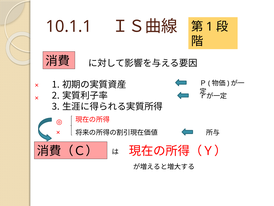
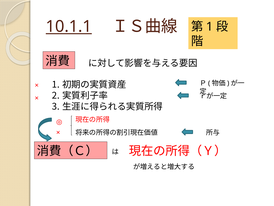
10.1.1 underline: none -> present (69, 26)
